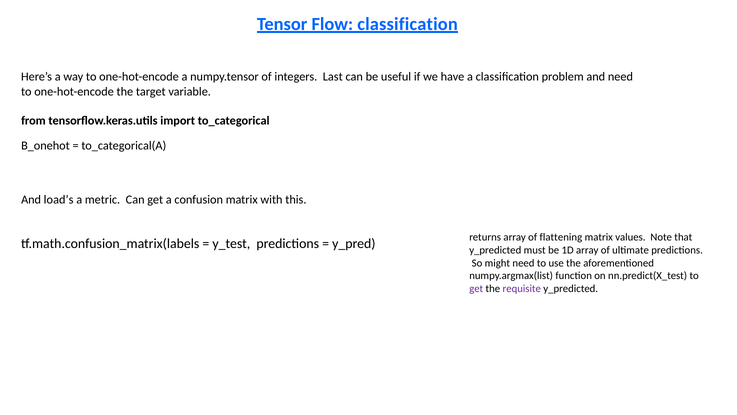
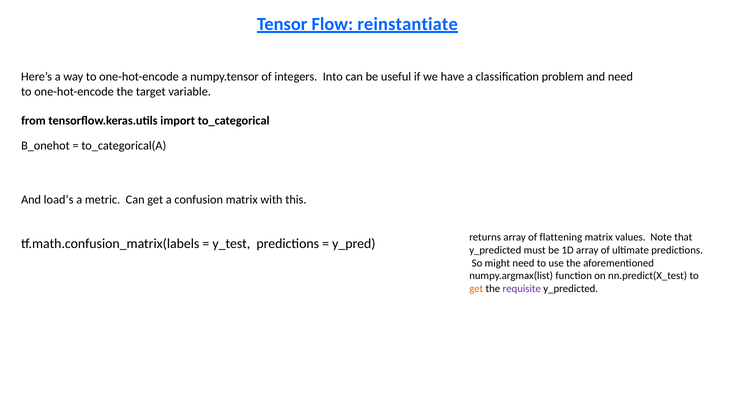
Flow classification: classification -> reinstantiate (408, 24)
Last: Last -> Into (333, 77)
get colour: purple -> orange (476, 288)
